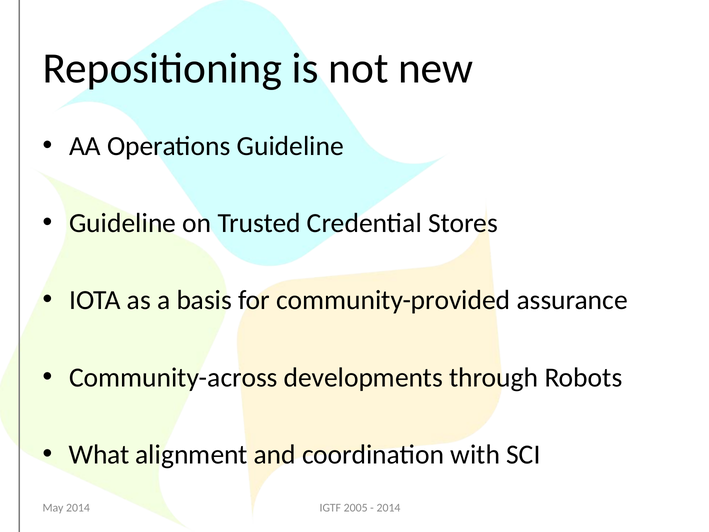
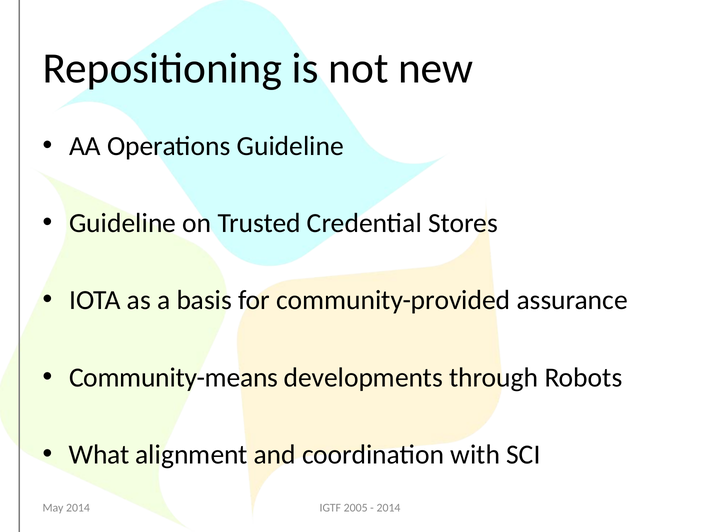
Community-across: Community-across -> Community-means (174, 377)
